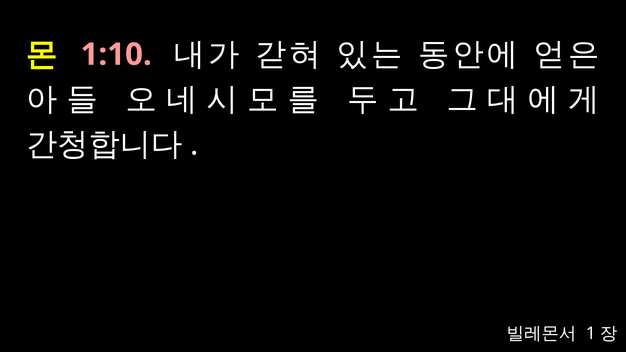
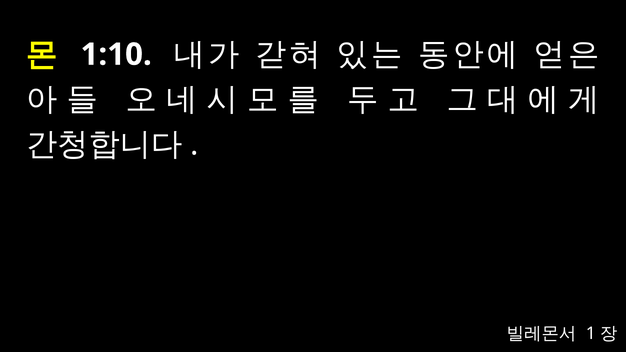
1:10 colour: pink -> white (116, 55)
